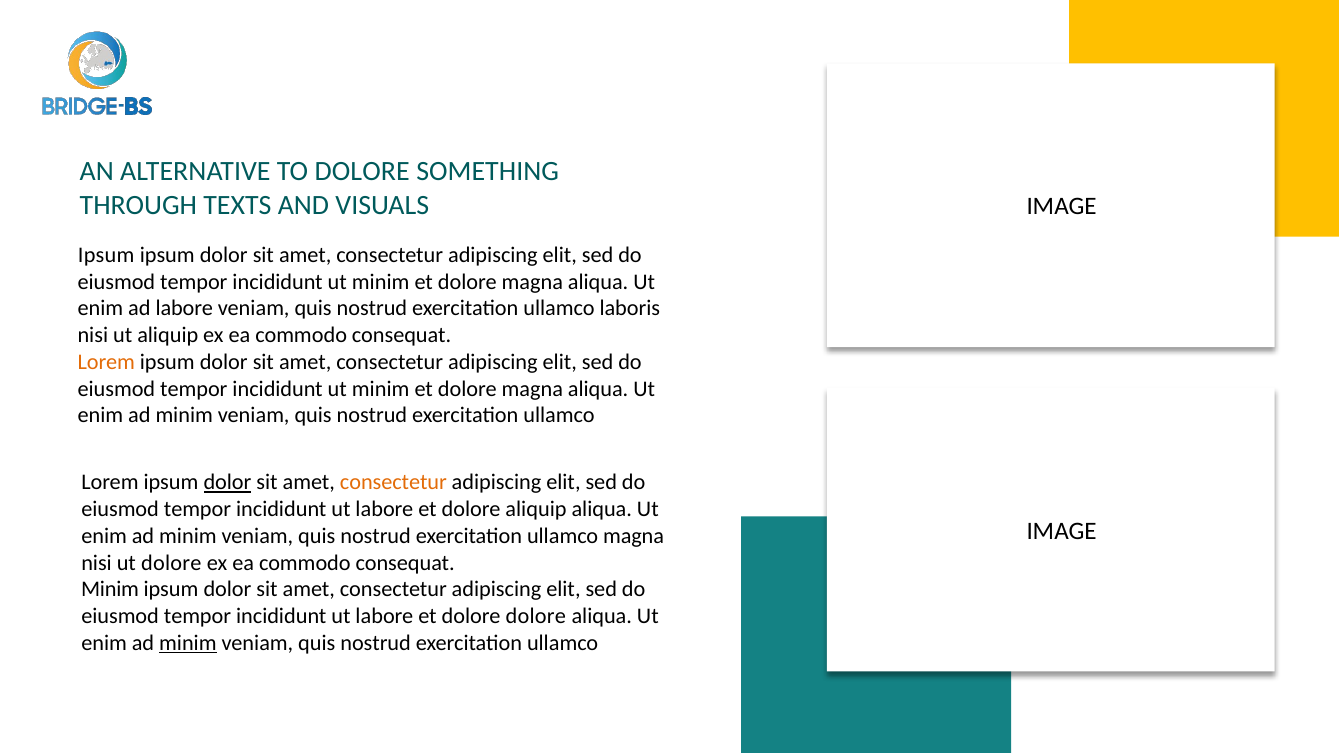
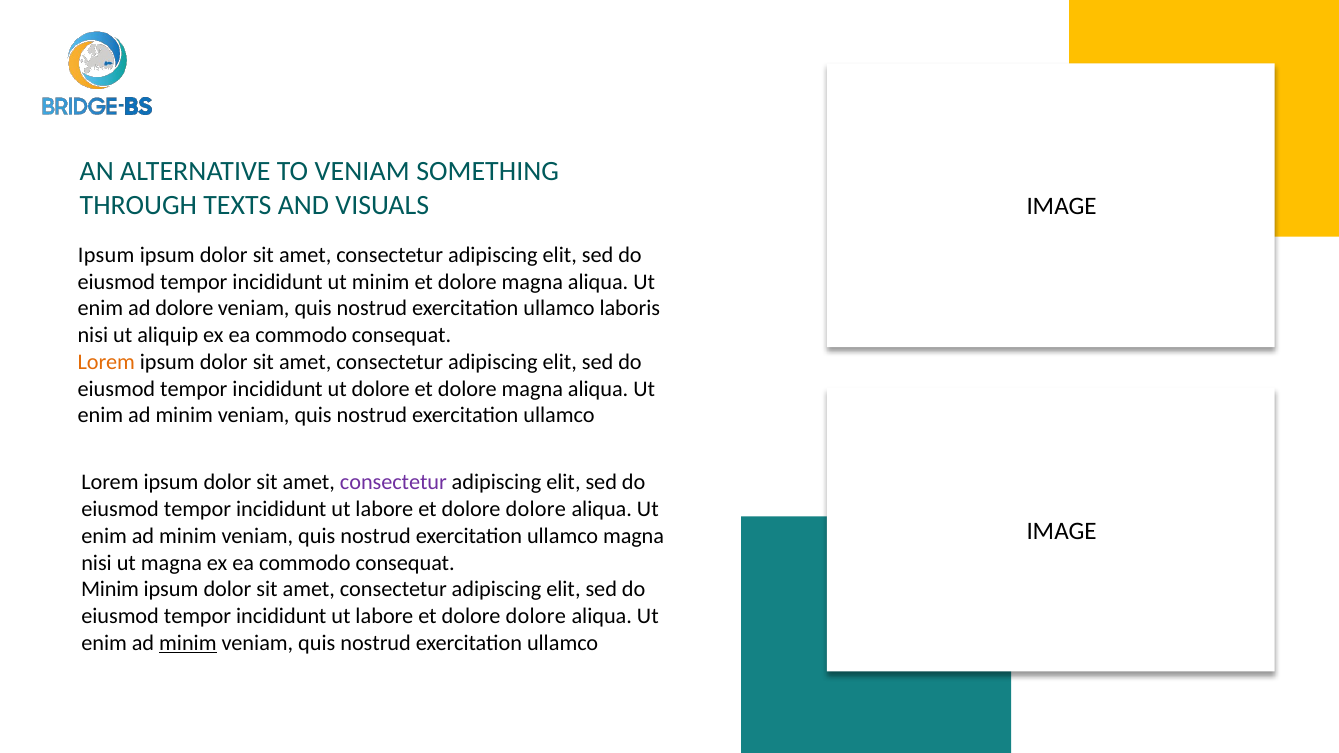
TO DOLORE: DOLORE -> VENIAM (362, 171)
ad labore: labore -> dolore (184, 309)
minim: minim -> dolore (381, 389)
dolor underline: present -> none (227, 483)
consectetur colour: orange -> purple (393, 483)
aliquip: aliquip -> dolore (536, 509)
ut dolore: dolore -> magna (171, 563)
